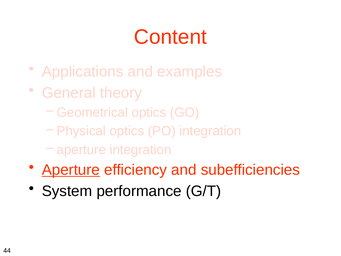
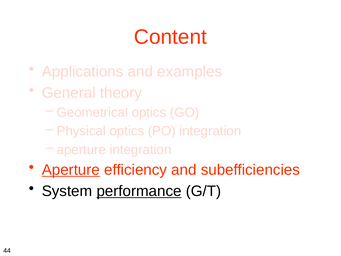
performance underline: none -> present (139, 191)
